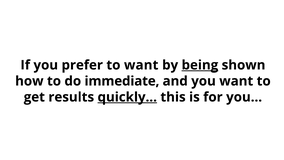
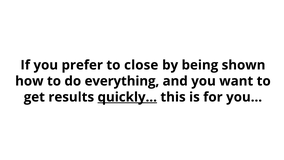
to want: want -> close (141, 65)
being underline: present -> none (200, 65)
immediate: immediate -> everything (122, 81)
